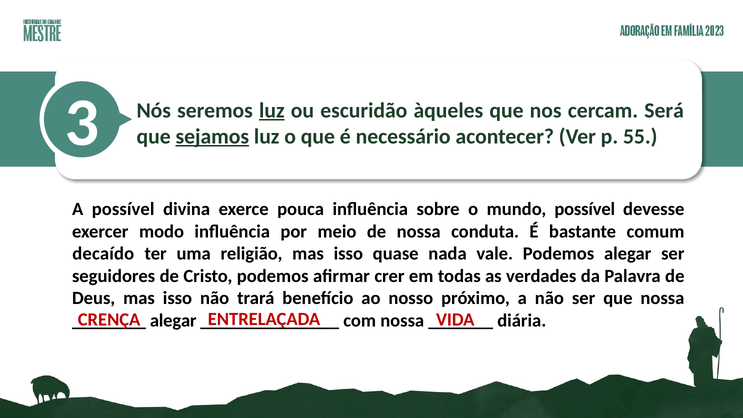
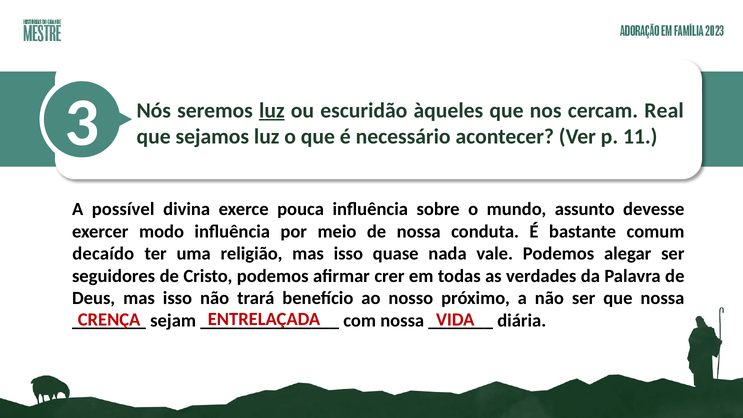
Será: Será -> Real (664, 111)
sejamos underline: present -> none (212, 137)
55: 55 -> 11 (640, 137)
mundo possível: possível -> assunto (585, 209)
alegar: alegar -> sejam (173, 321)
